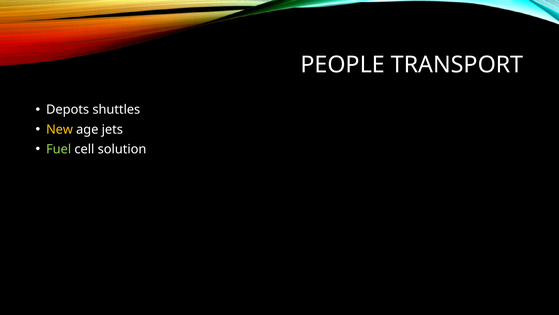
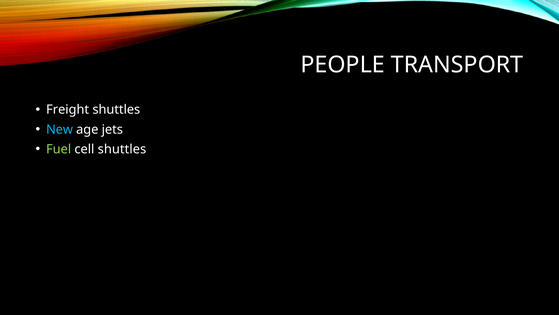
Depots: Depots -> Freight (68, 110)
New colour: yellow -> light blue (60, 129)
cell solution: solution -> shuttles (122, 149)
